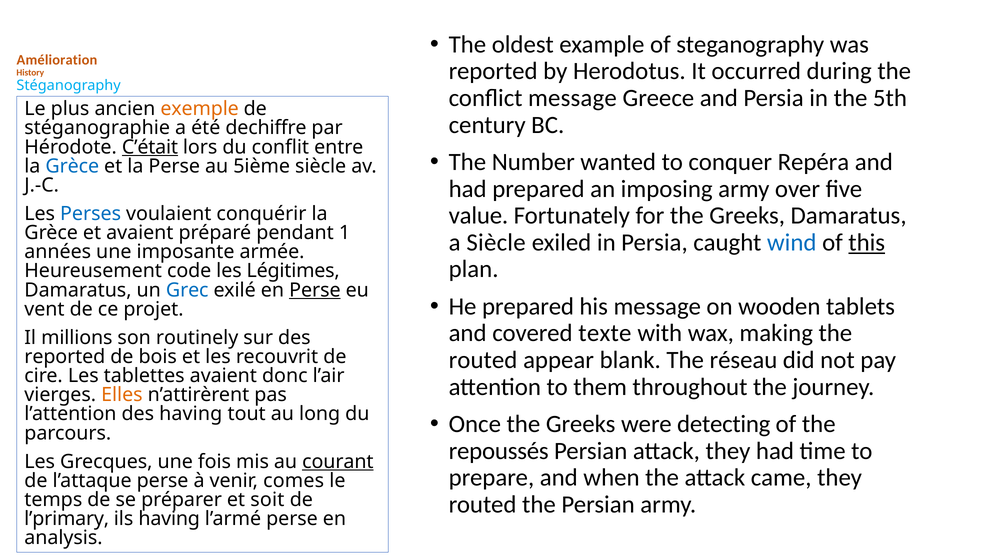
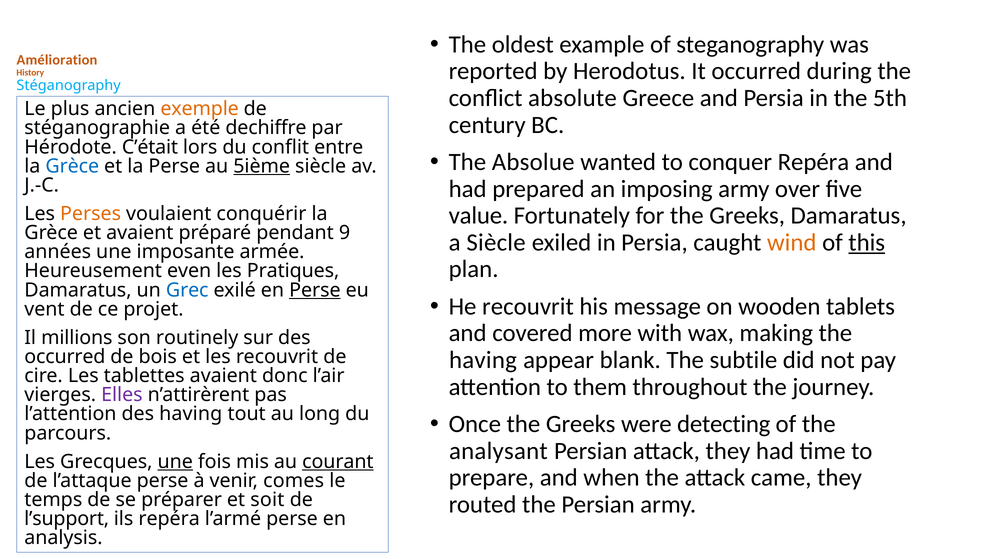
conflict message: message -> absolute (572, 98)
C’était underline: present -> none (150, 147)
Number: Number -> Absolue (533, 162)
5ième underline: none -> present (262, 166)
Perses colour: blue -> orange (91, 214)
1: 1 -> 9 (345, 233)
wind colour: blue -> orange (792, 243)
code: code -> even (189, 271)
Légitimes: Légitimes -> Pratiques (293, 271)
He prepared: prepared -> recouvrit (528, 307)
texte: texte -> more (605, 333)
routed: routed -> having (483, 360)
réseau: réseau -> subtile (743, 360)
reported: reported -> occurred (65, 357)
Elles colour: orange -> purple (122, 395)
repoussés: repoussés -> analysant (498, 451)
une underline: none -> present (175, 462)
l’primary: l’primary -> l’support (67, 519)
ils having: having -> repéra (169, 519)
